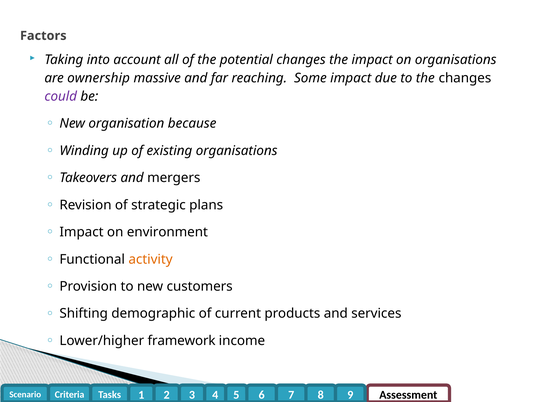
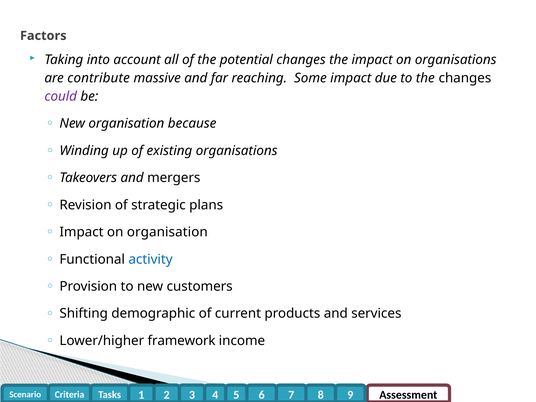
ownership: ownership -> contribute (99, 78)
on environment: environment -> organisation (167, 232)
activity colour: orange -> blue (151, 259)
